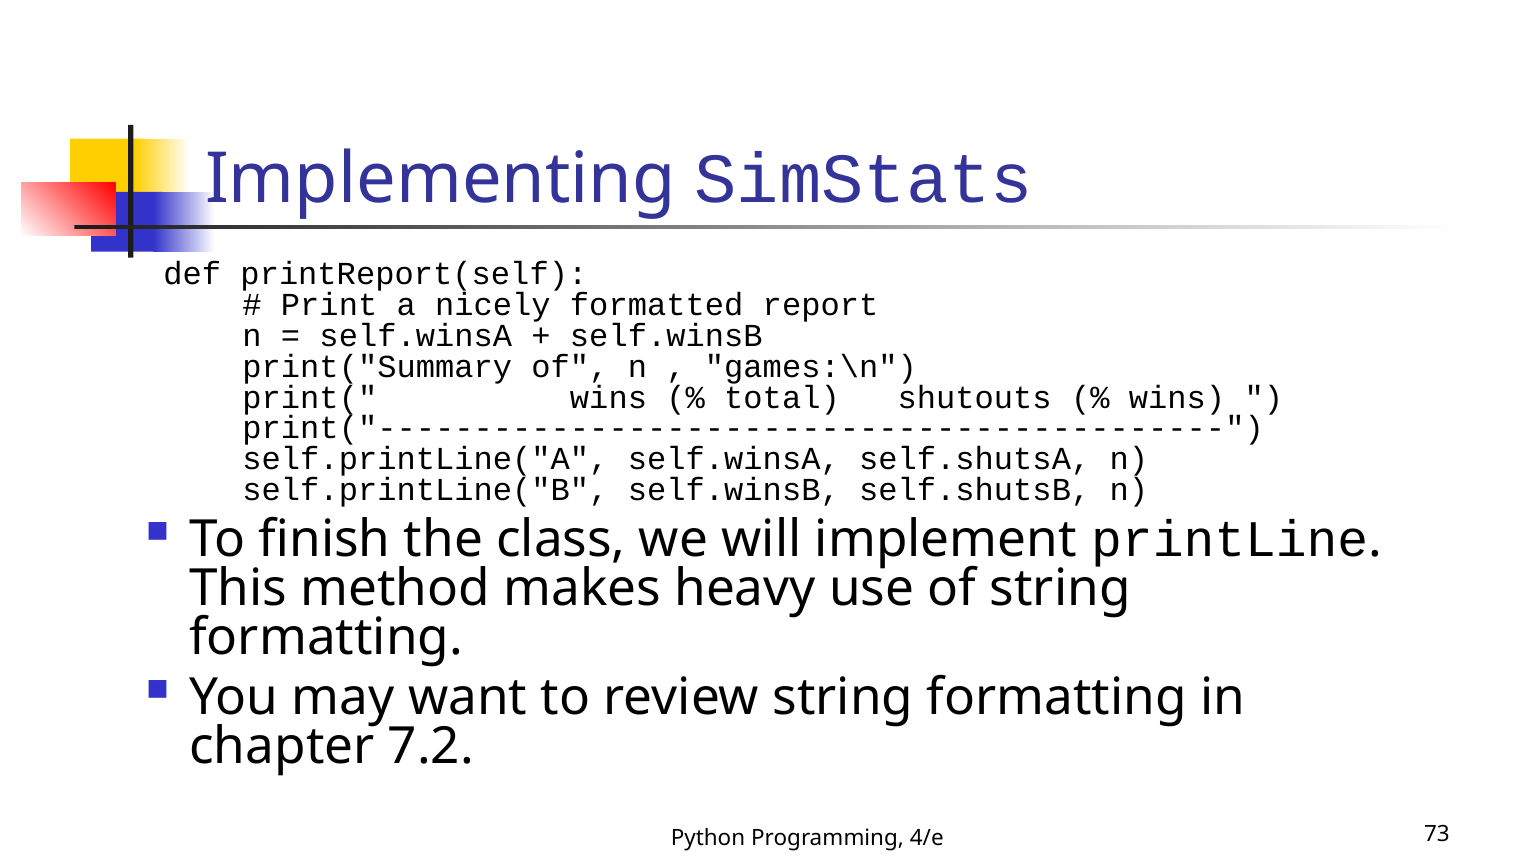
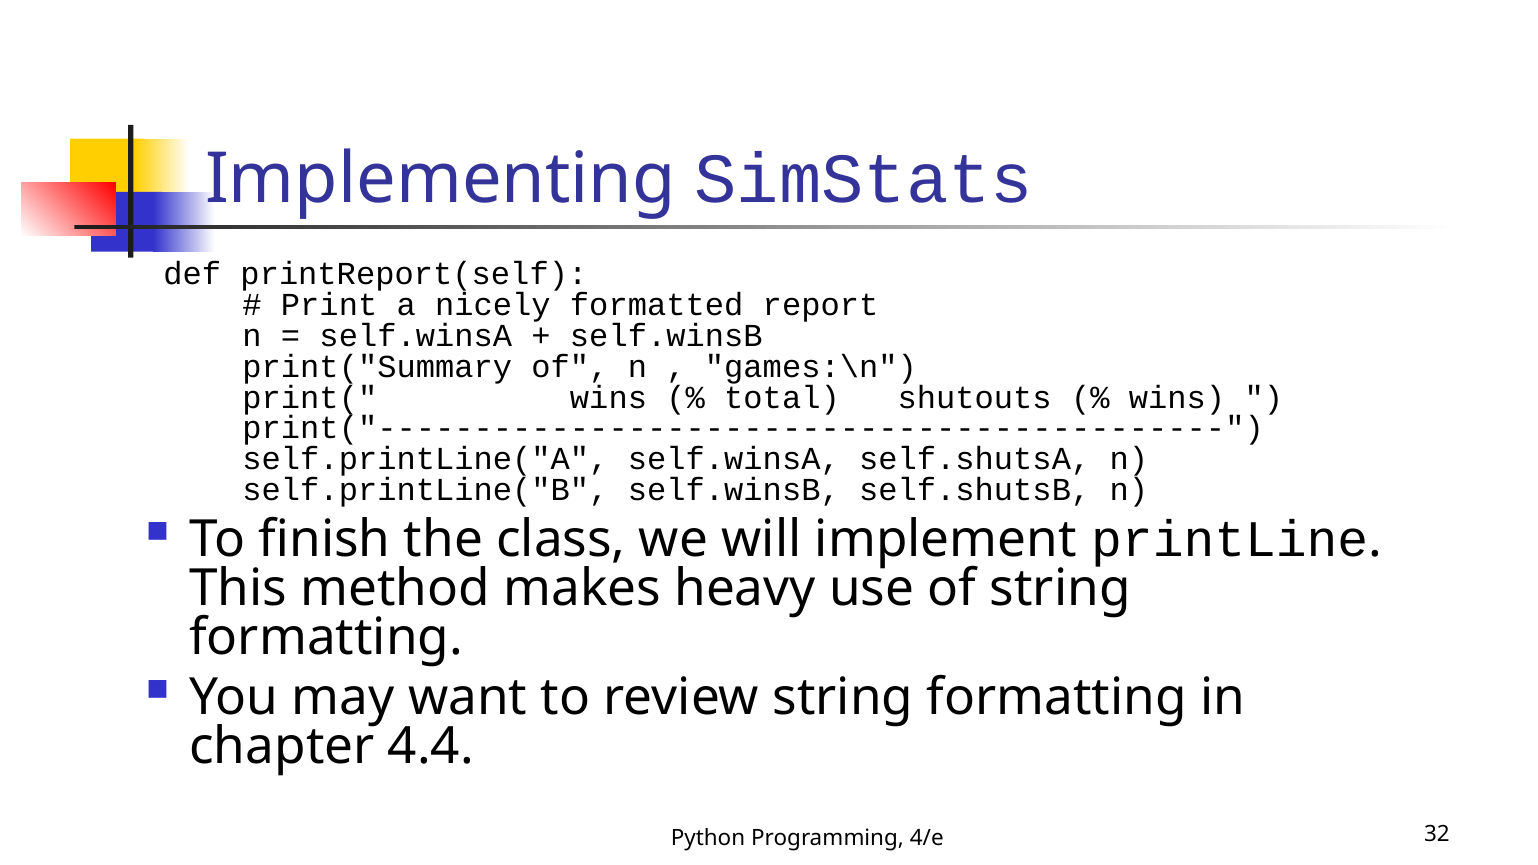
7.2: 7.2 -> 4.4 (431, 747)
73: 73 -> 32 (1437, 834)
